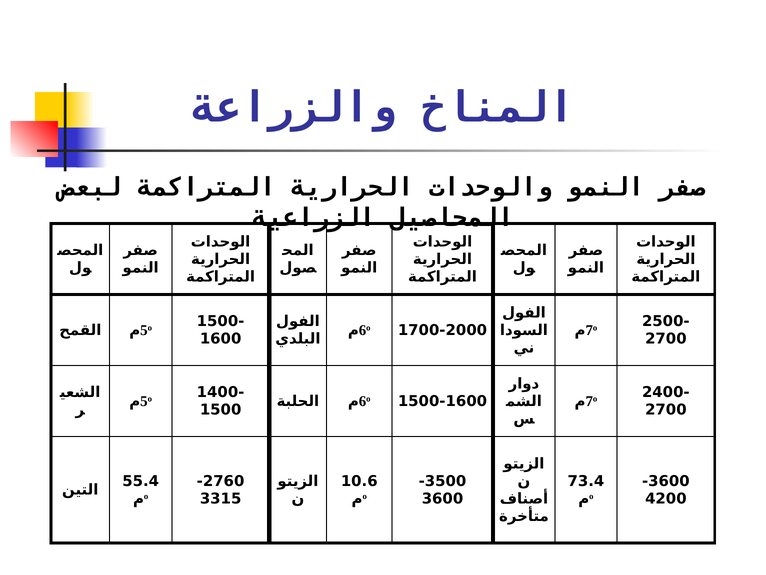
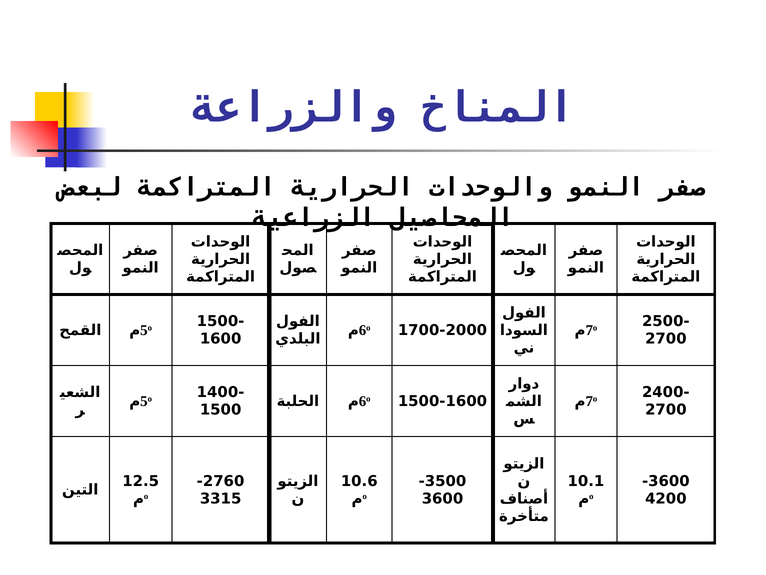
55.4: 55.4 -> 12.5 (141, 481)
73.4: 73.4 -> 10.1 (586, 481)
